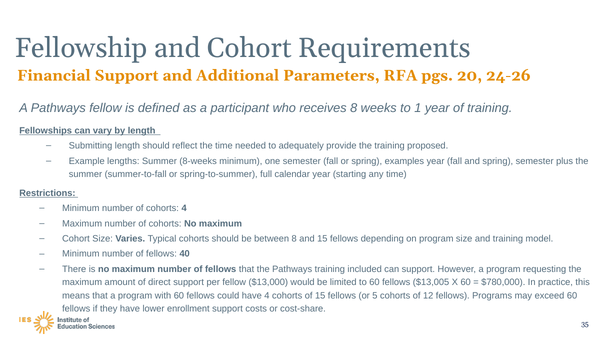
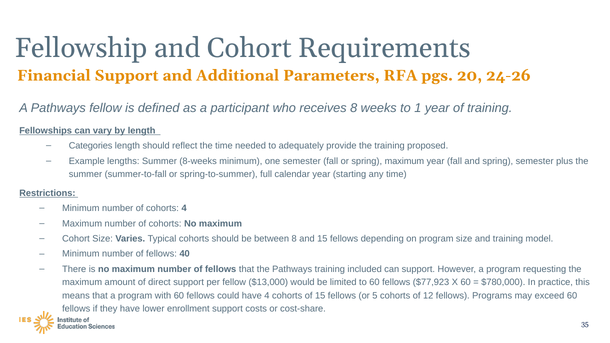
Submitting: Submitting -> Categories (91, 146)
spring examples: examples -> maximum (404, 161)
$13,005: $13,005 -> $77,923 (431, 282)
